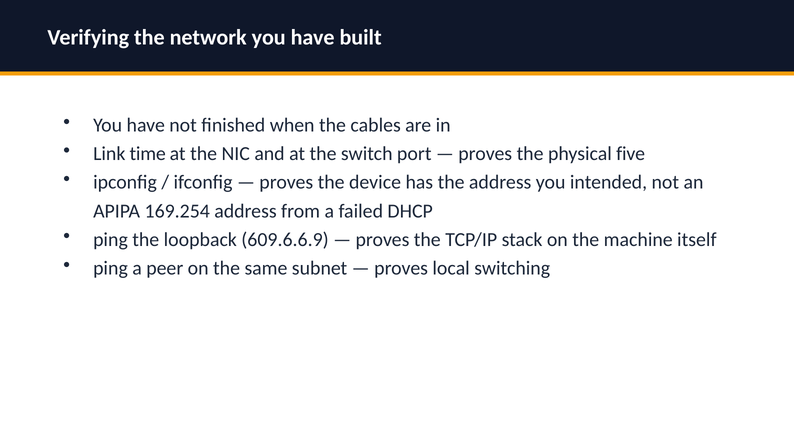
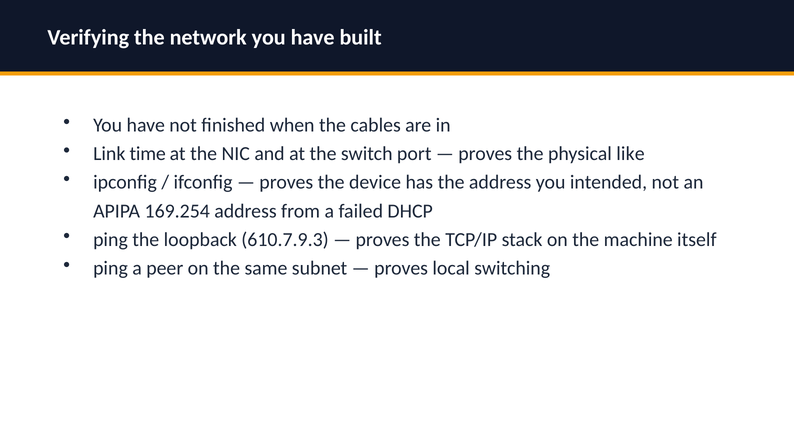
five: five -> like (630, 154)
609.6.6.9: 609.6.6.9 -> 610.7.9.3 (285, 239)
